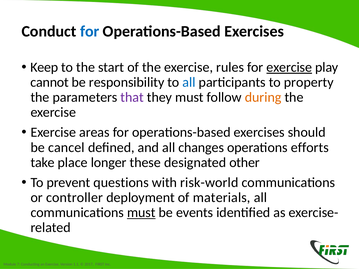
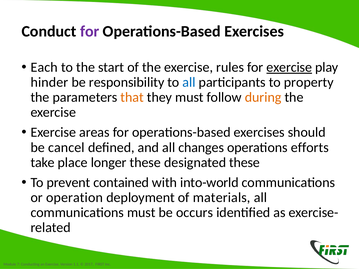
for colour: blue -> purple (90, 31)
Keep: Keep -> Each (44, 67)
cannot: cannot -> hinder (49, 82)
that colour: purple -> orange (132, 97)
designated other: other -> these (245, 163)
questions: questions -> contained (121, 183)
risk-world: risk-world -> into-world (209, 183)
controller: controller -> operation (74, 198)
must underline: present -> none (141, 213)
events: events -> occurs (195, 213)
